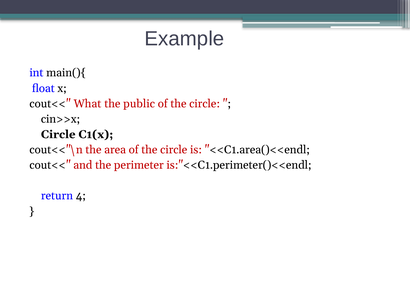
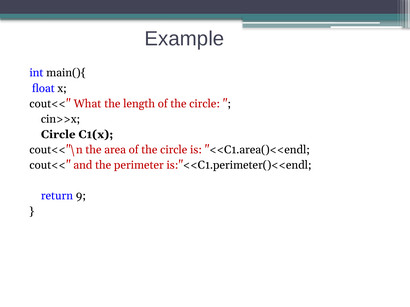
public: public -> length (139, 104)
4: 4 -> 9 (81, 196)
